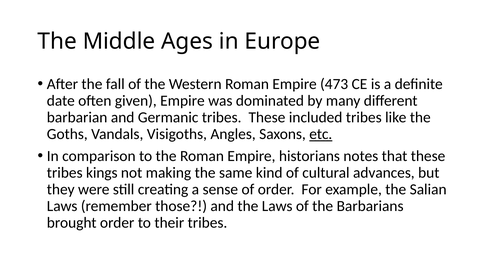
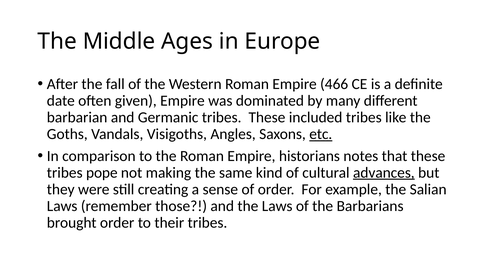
473: 473 -> 466 (334, 84)
kings: kings -> pope (102, 172)
advances underline: none -> present (384, 172)
